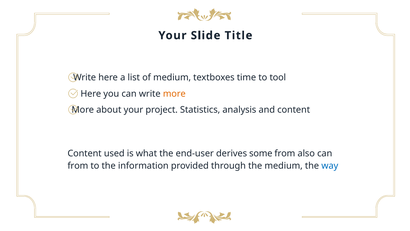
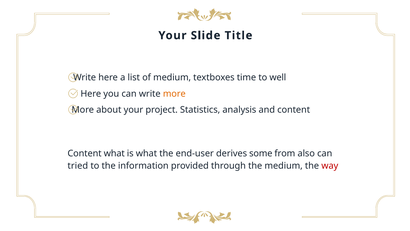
tool: tool -> well (278, 77)
Content used: used -> what (114, 153)
from: from -> tried (78, 166)
way colour: blue -> red (330, 166)
